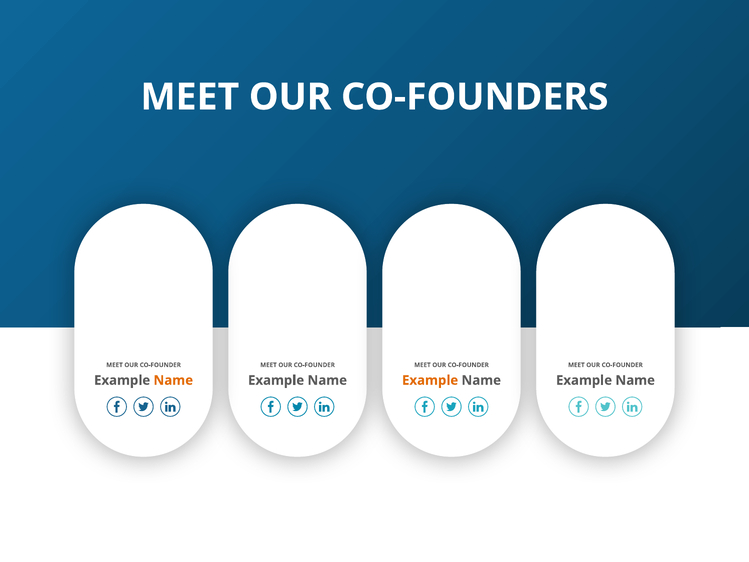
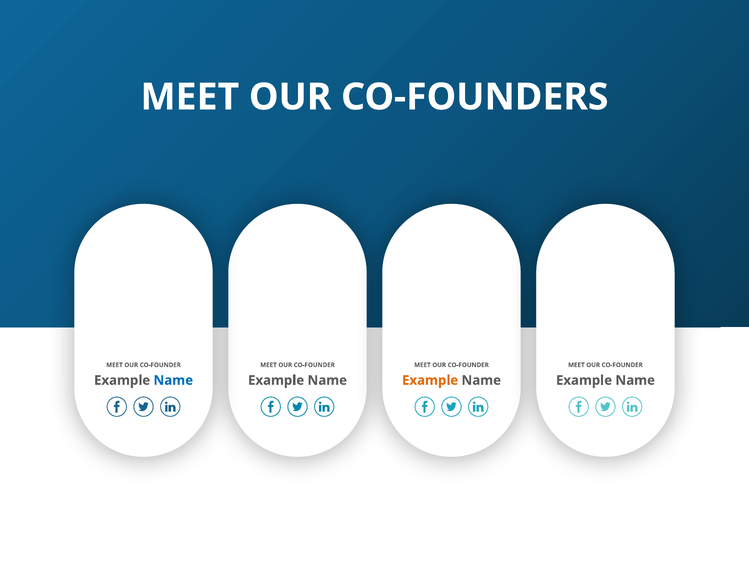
Name colour: orange -> blue (173, 380)
